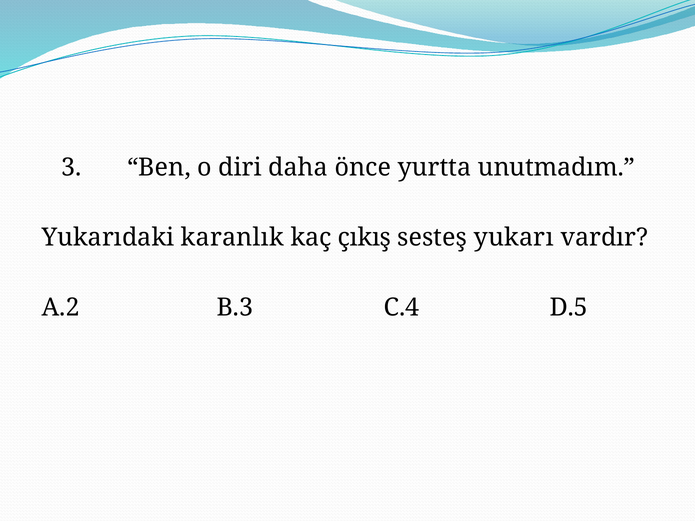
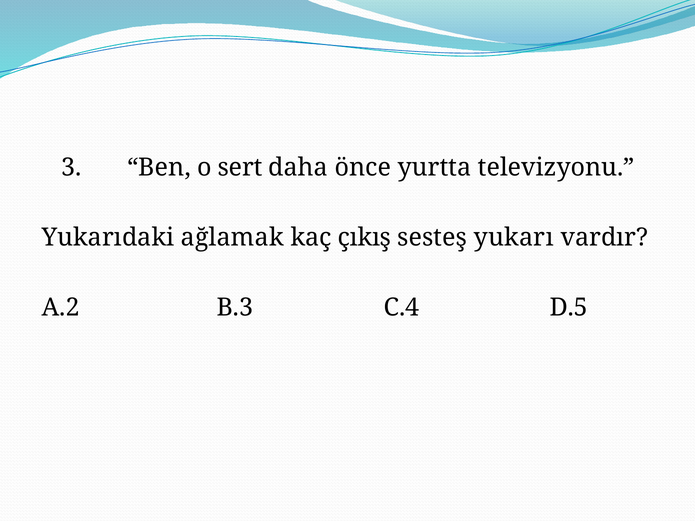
diri: diri -> sert (240, 167)
unutmadım: unutmadım -> televizyonu (556, 167)
karanlık: karanlık -> ağlamak (232, 238)
